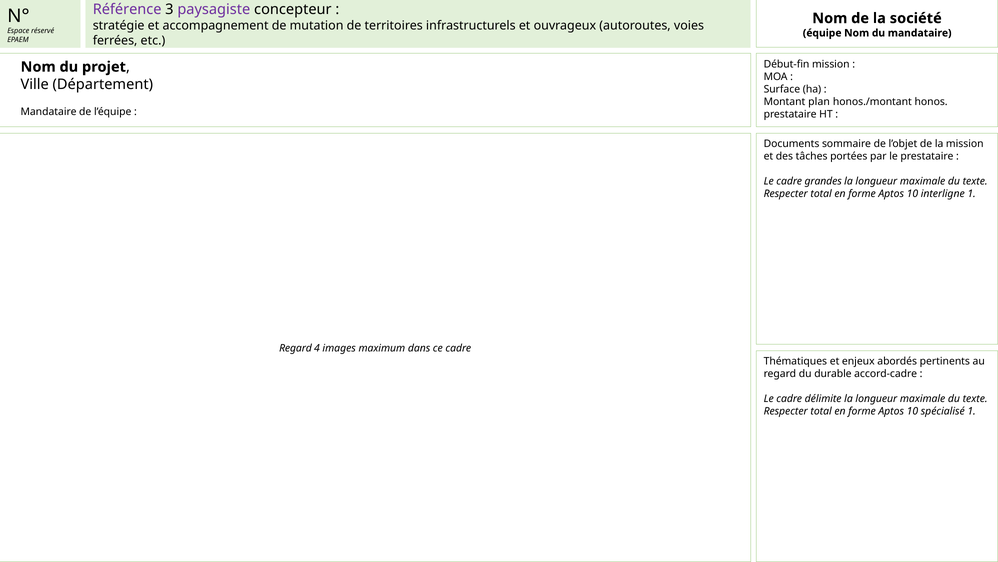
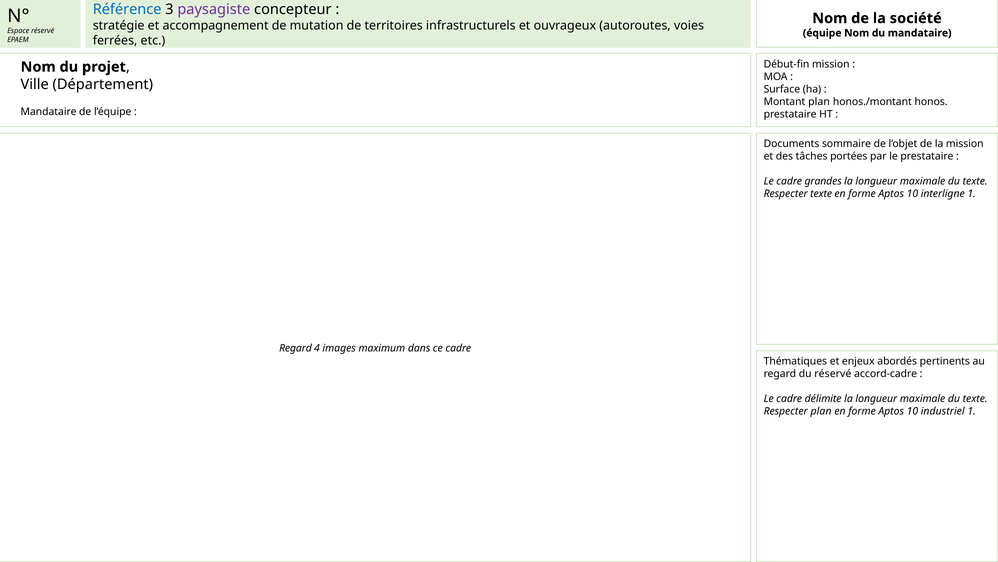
Référence colour: purple -> blue (127, 10)
total: total -> texte (821, 194)
du durable: durable -> réservé (833, 373)
total: total -> plan (821, 411)
spécialisé: spécialisé -> industriel (943, 411)
